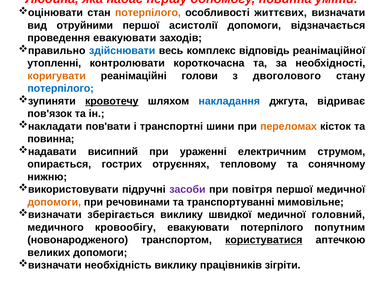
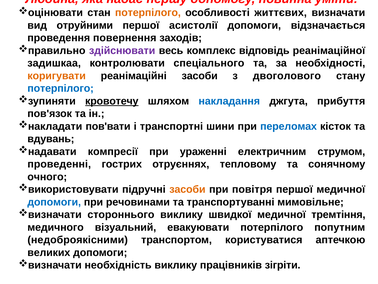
проведення евакуювати: евакуювати -> повернення (125, 38)
здійснювати colour: blue -> purple (122, 50)
утопленні: утопленні -> задишкаа (54, 63)
короткочасна: короткочасна -> спеціального (209, 63)
реанімаційні голови: голови -> засоби (200, 76)
відриває: відриває -> прибуття (341, 101)
переломах colour: orange -> blue (289, 126)
повинна: повинна -> вдувань (51, 139)
висипний: висипний -> компресії (113, 151)
опирається: опирається -> проведенні (59, 164)
нижню: нижню -> очного (47, 176)
засоби colour: purple -> orange (187, 189)
допомоги colour: orange -> blue (54, 202)
зберігається: зберігається -> стороннього (121, 214)
головний: головний -> тремтіння (338, 214)
кровообігу: кровообігу -> візуальний (125, 227)
новонародженого: новонародженого -> недоброякісними (78, 240)
користуватися underline: present -> none (264, 240)
